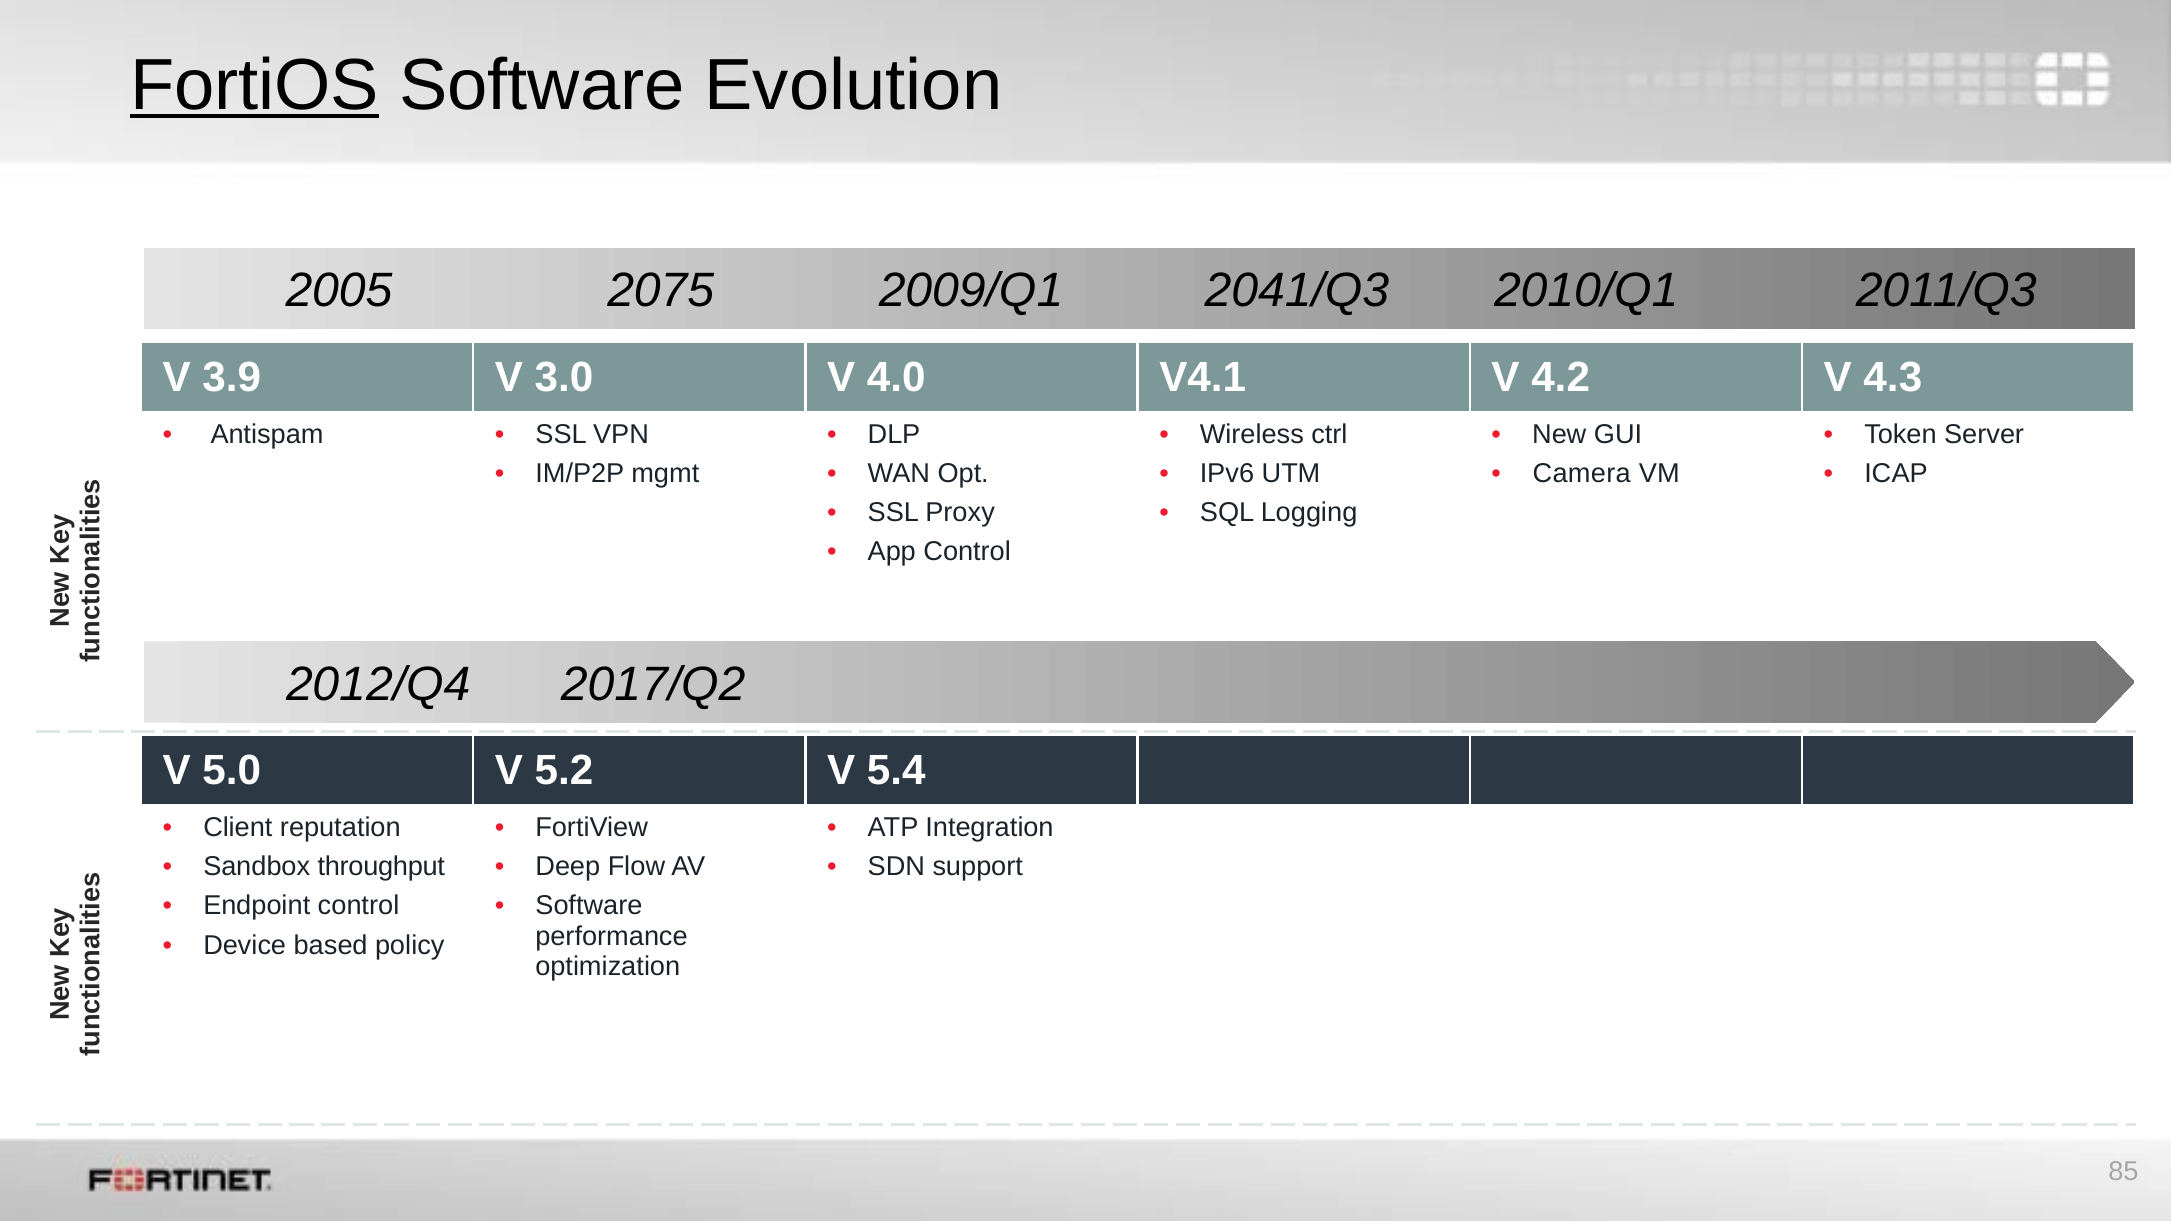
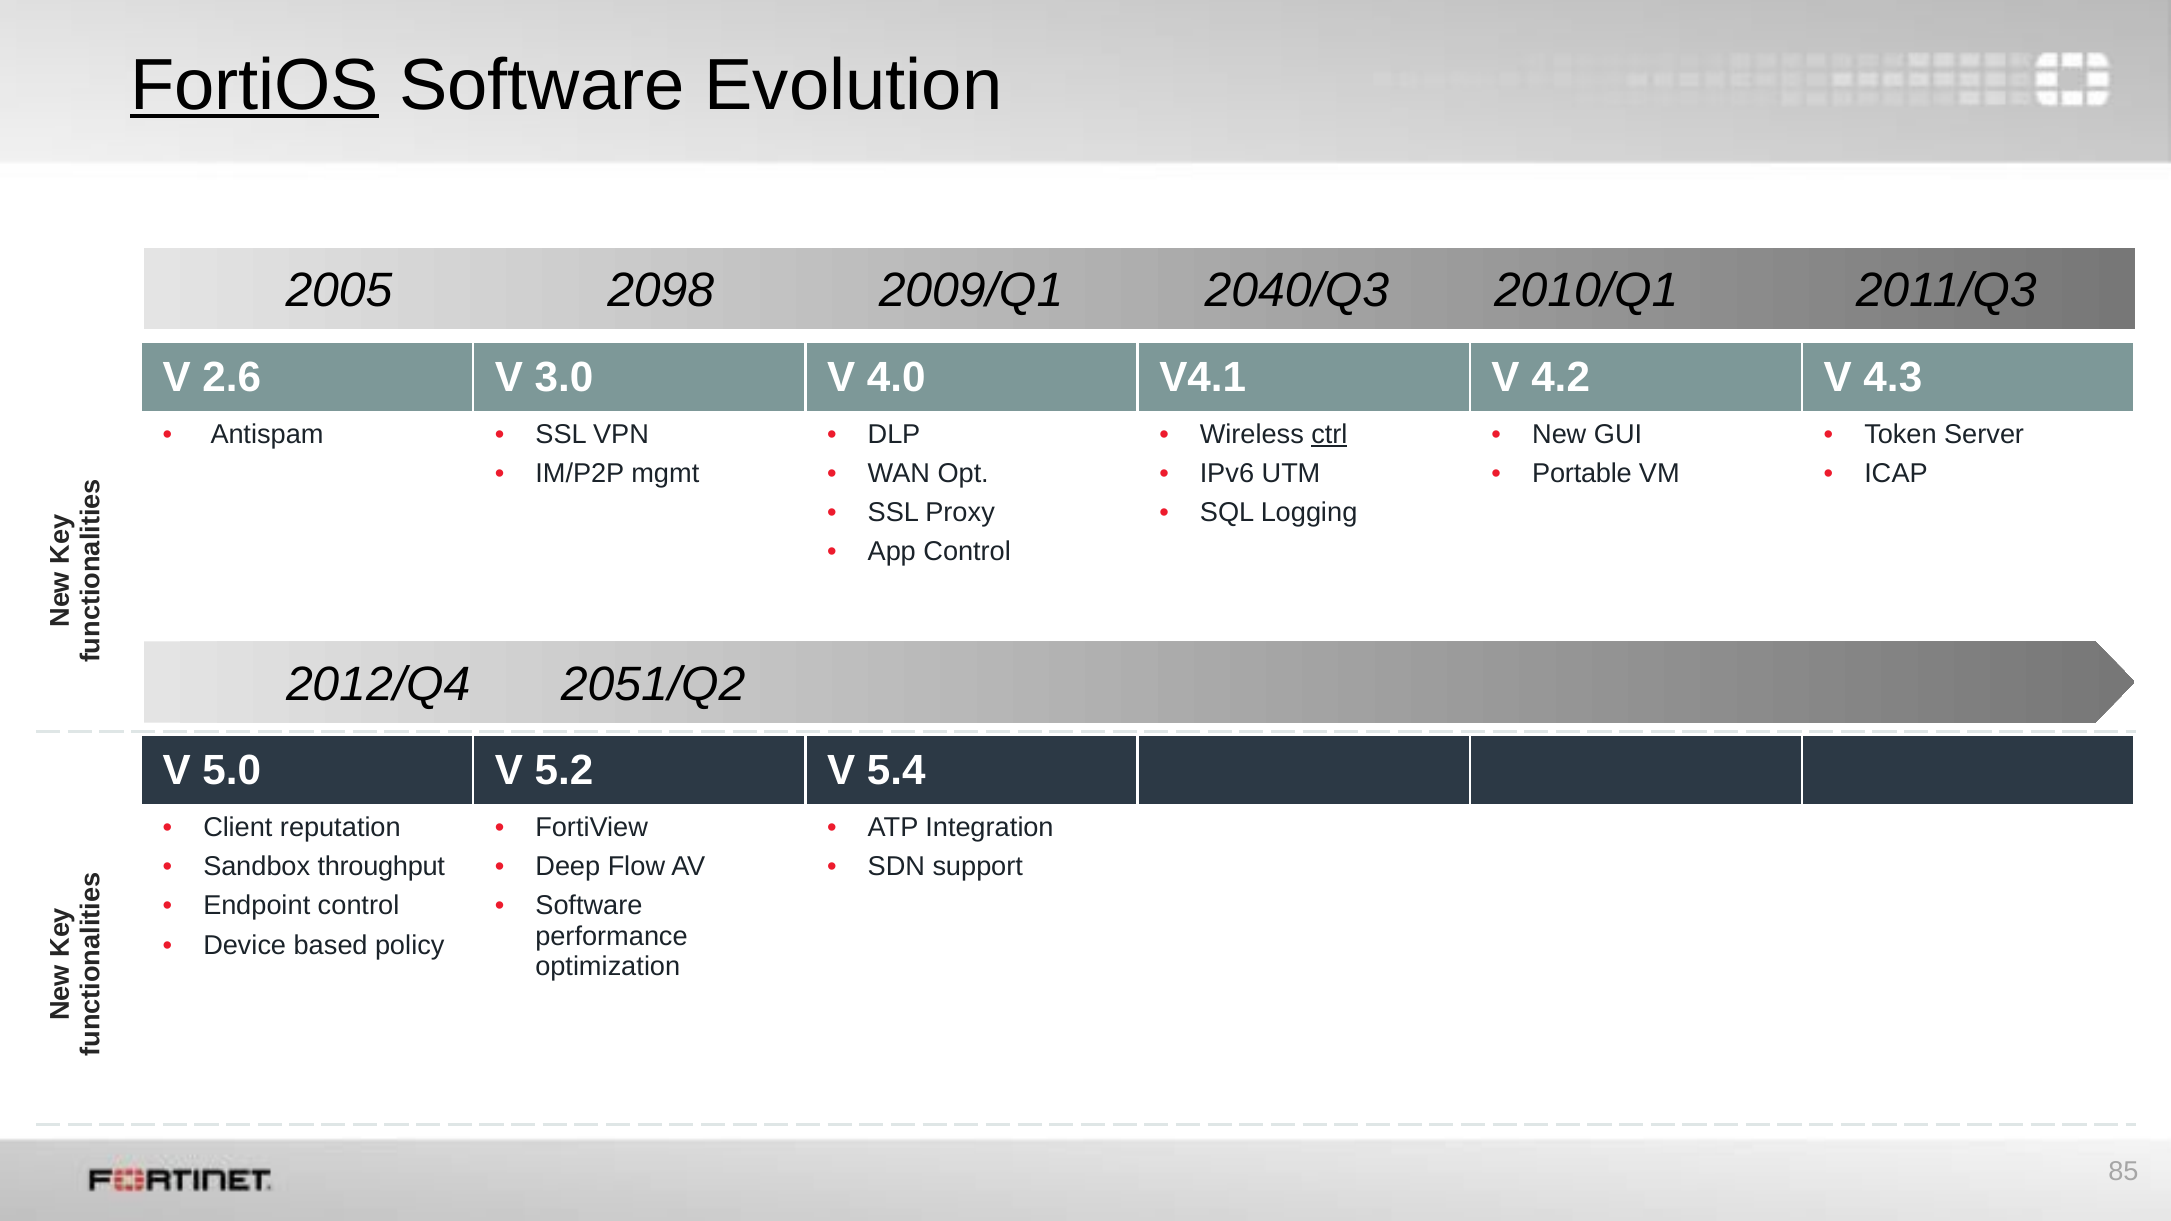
2075: 2075 -> 2098 (661, 291)
2041/Q3: 2041/Q3 -> 2040/Q3 (1297, 291)
3.9: 3.9 -> 2.6 (232, 378)
ctrl underline: none -> present (1329, 434)
Camera: Camera -> Portable (1582, 474)
2017/Q2: 2017/Q2 -> 2051/Q2 (653, 685)
